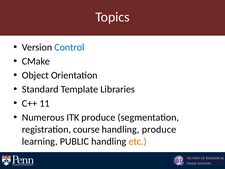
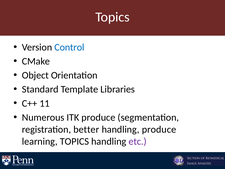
course: course -> better (86, 129)
learning PUBLIC: PUBLIC -> TOPICS (74, 141)
etc colour: orange -> purple (138, 141)
